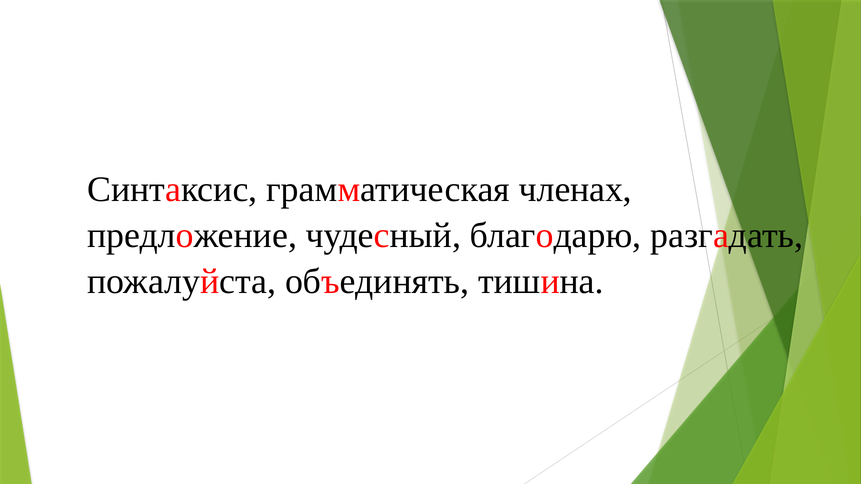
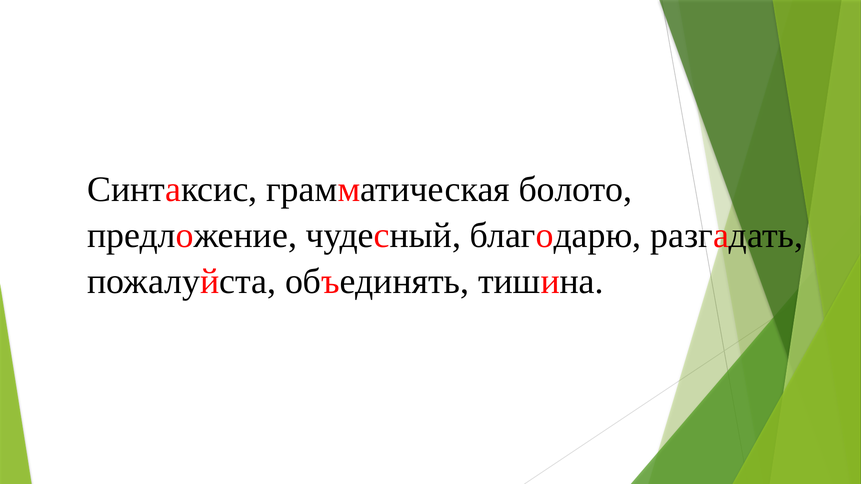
членах: членах -> болото (575, 190)
